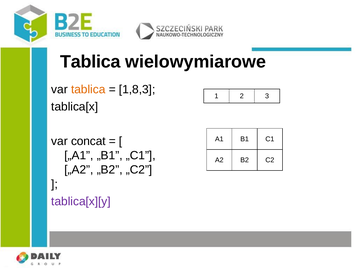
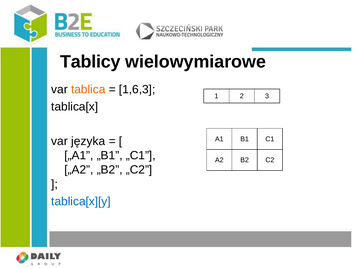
Tablica: Tablica -> Tablicy (90, 62)
1,8,3: 1,8,3 -> 1,6,3 (137, 89)
concat: concat -> języka (88, 141)
tablica[x][y colour: purple -> blue (81, 201)
